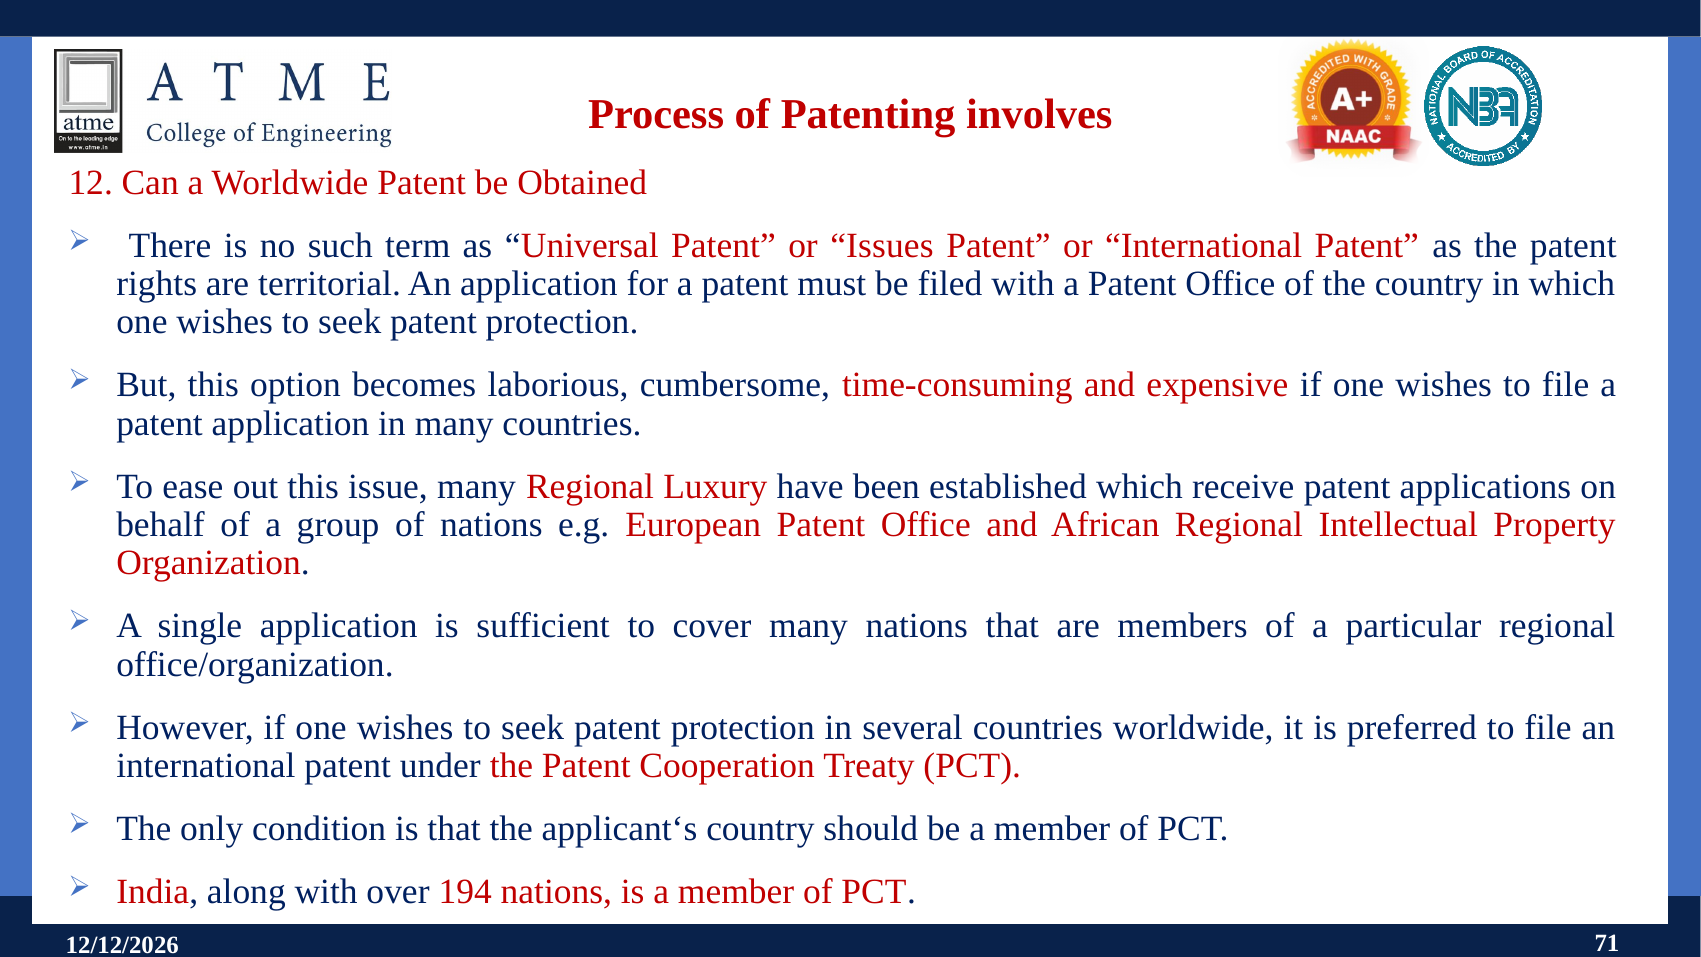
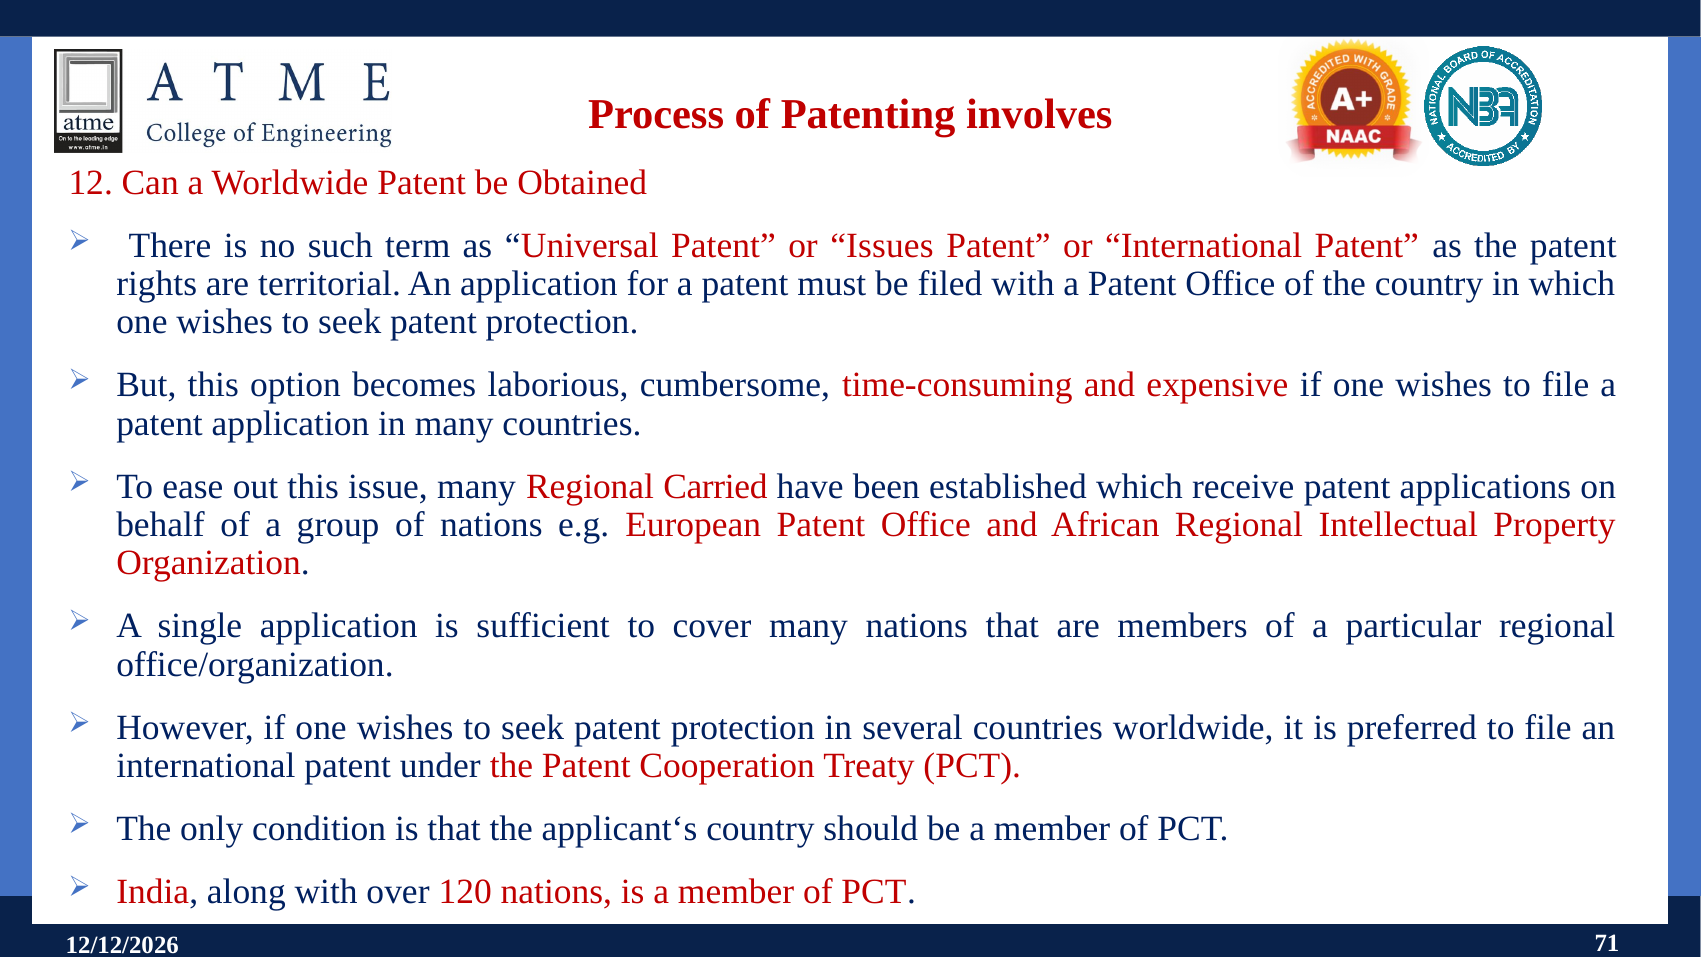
Luxury: Luxury -> Carried (715, 486)
194: 194 -> 120 (465, 892)
